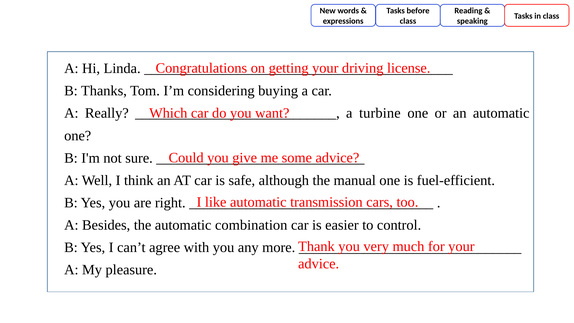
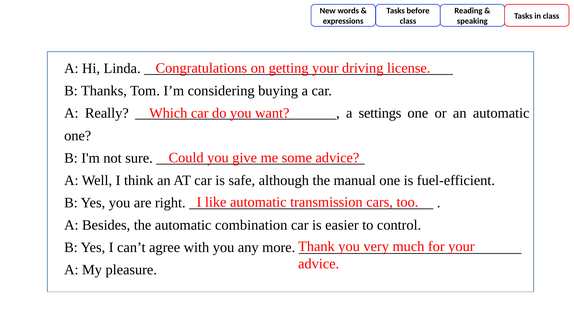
turbine: turbine -> settings (380, 113)
